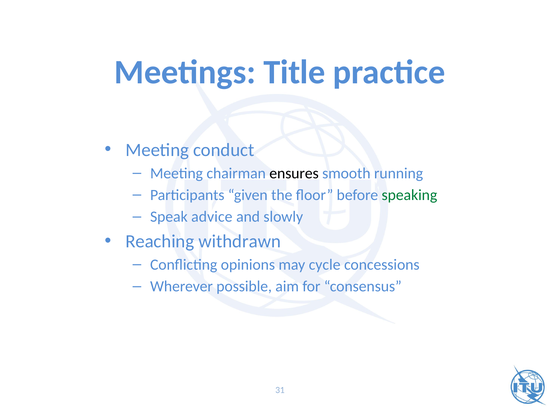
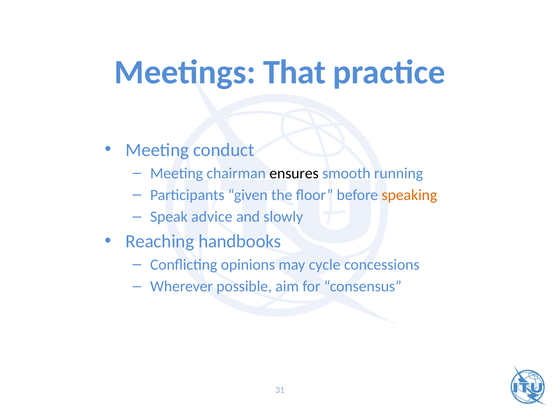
Title: Title -> That (294, 72)
speaking colour: green -> orange (409, 195)
withdrawn: withdrawn -> handbooks (240, 241)
